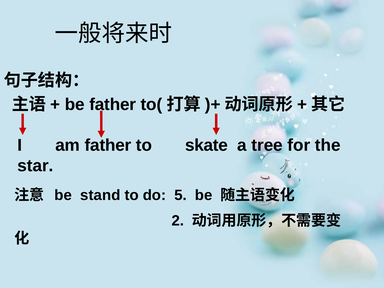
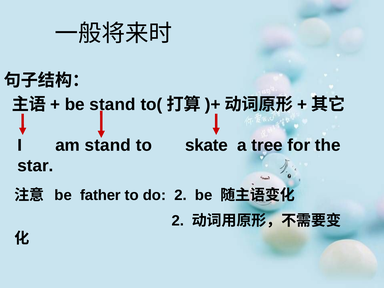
be father: father -> stand (113, 104)
am father: father -> stand (108, 145)
stand: stand -> father (100, 195)
do 5: 5 -> 2 (181, 195)
